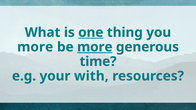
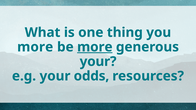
one underline: present -> none (91, 33)
time: time -> your (98, 62)
with: with -> odds (91, 76)
